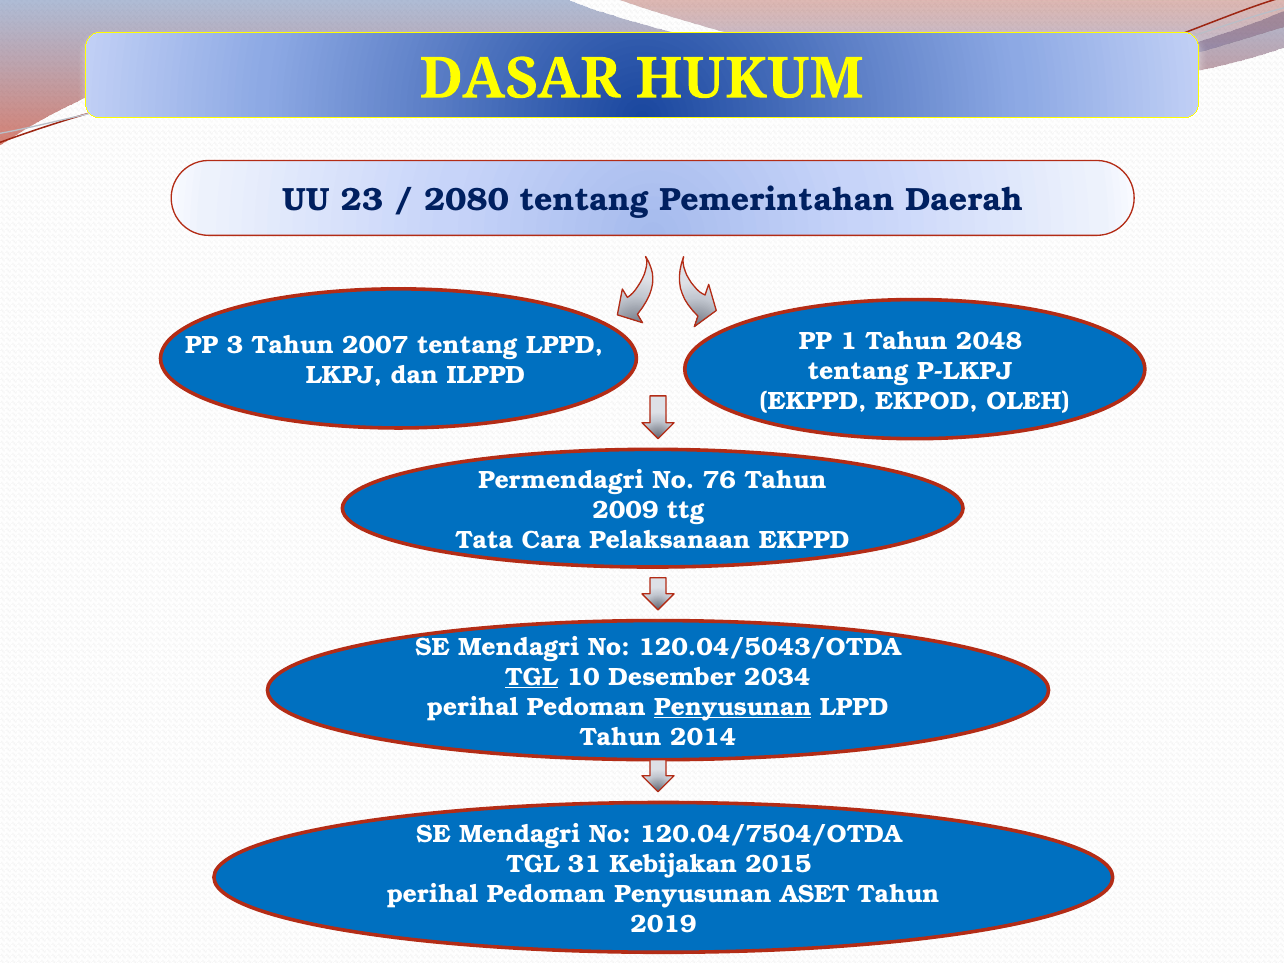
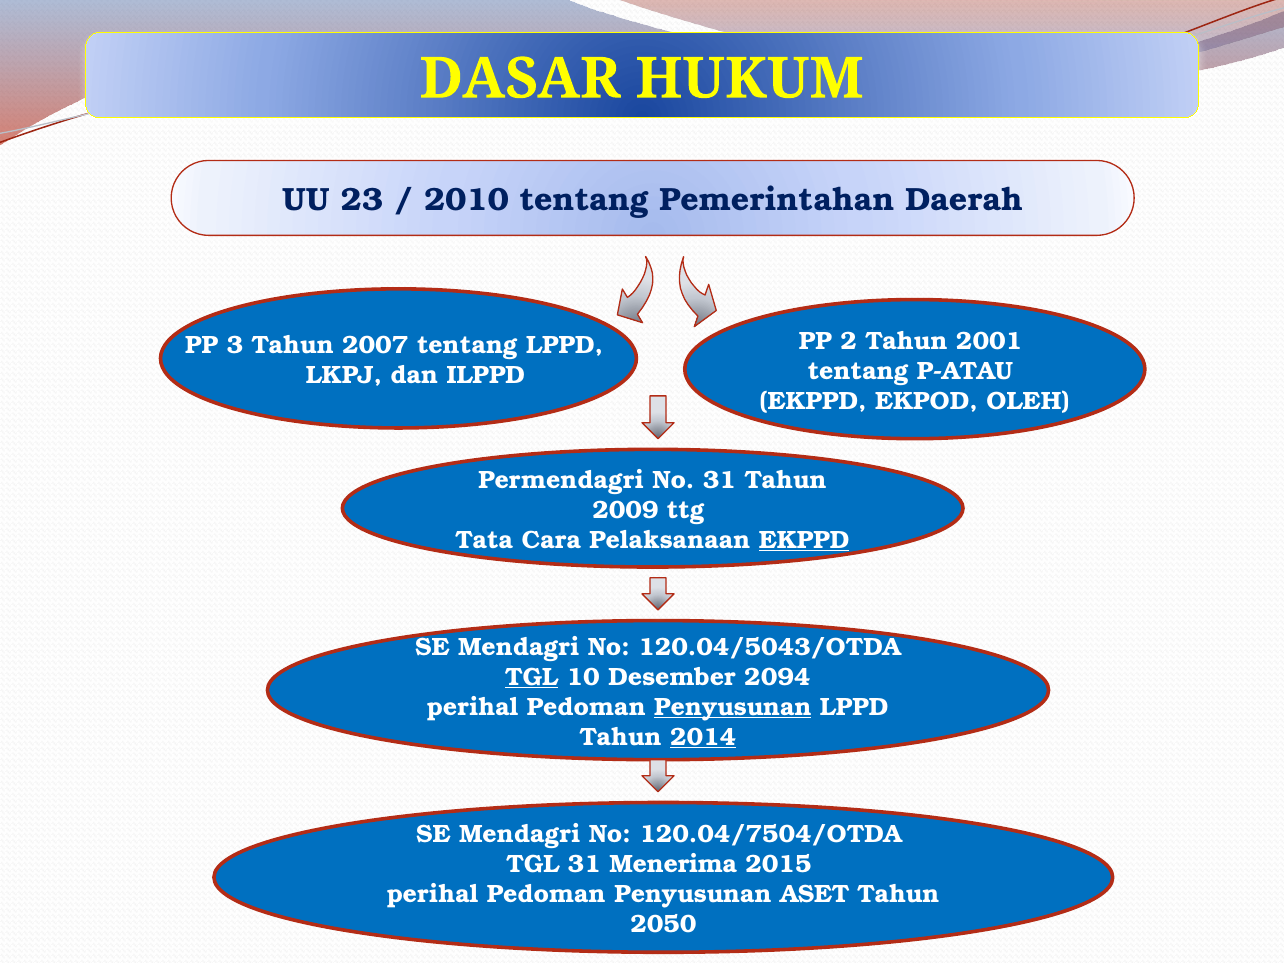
2080: 2080 -> 2010 (466, 200)
1: 1 -> 2 (849, 341)
2048: 2048 -> 2001 (989, 341)
P-LKPJ: P-LKPJ -> P-ATAU (965, 371)
No 76: 76 -> 31 (719, 480)
EKPPD underline: none -> present (804, 540)
2034: 2034 -> 2094 (777, 677)
2014 underline: none -> present (703, 737)
Kebijakan: Kebijakan -> Menerima (673, 864)
2019: 2019 -> 2050 (663, 924)
